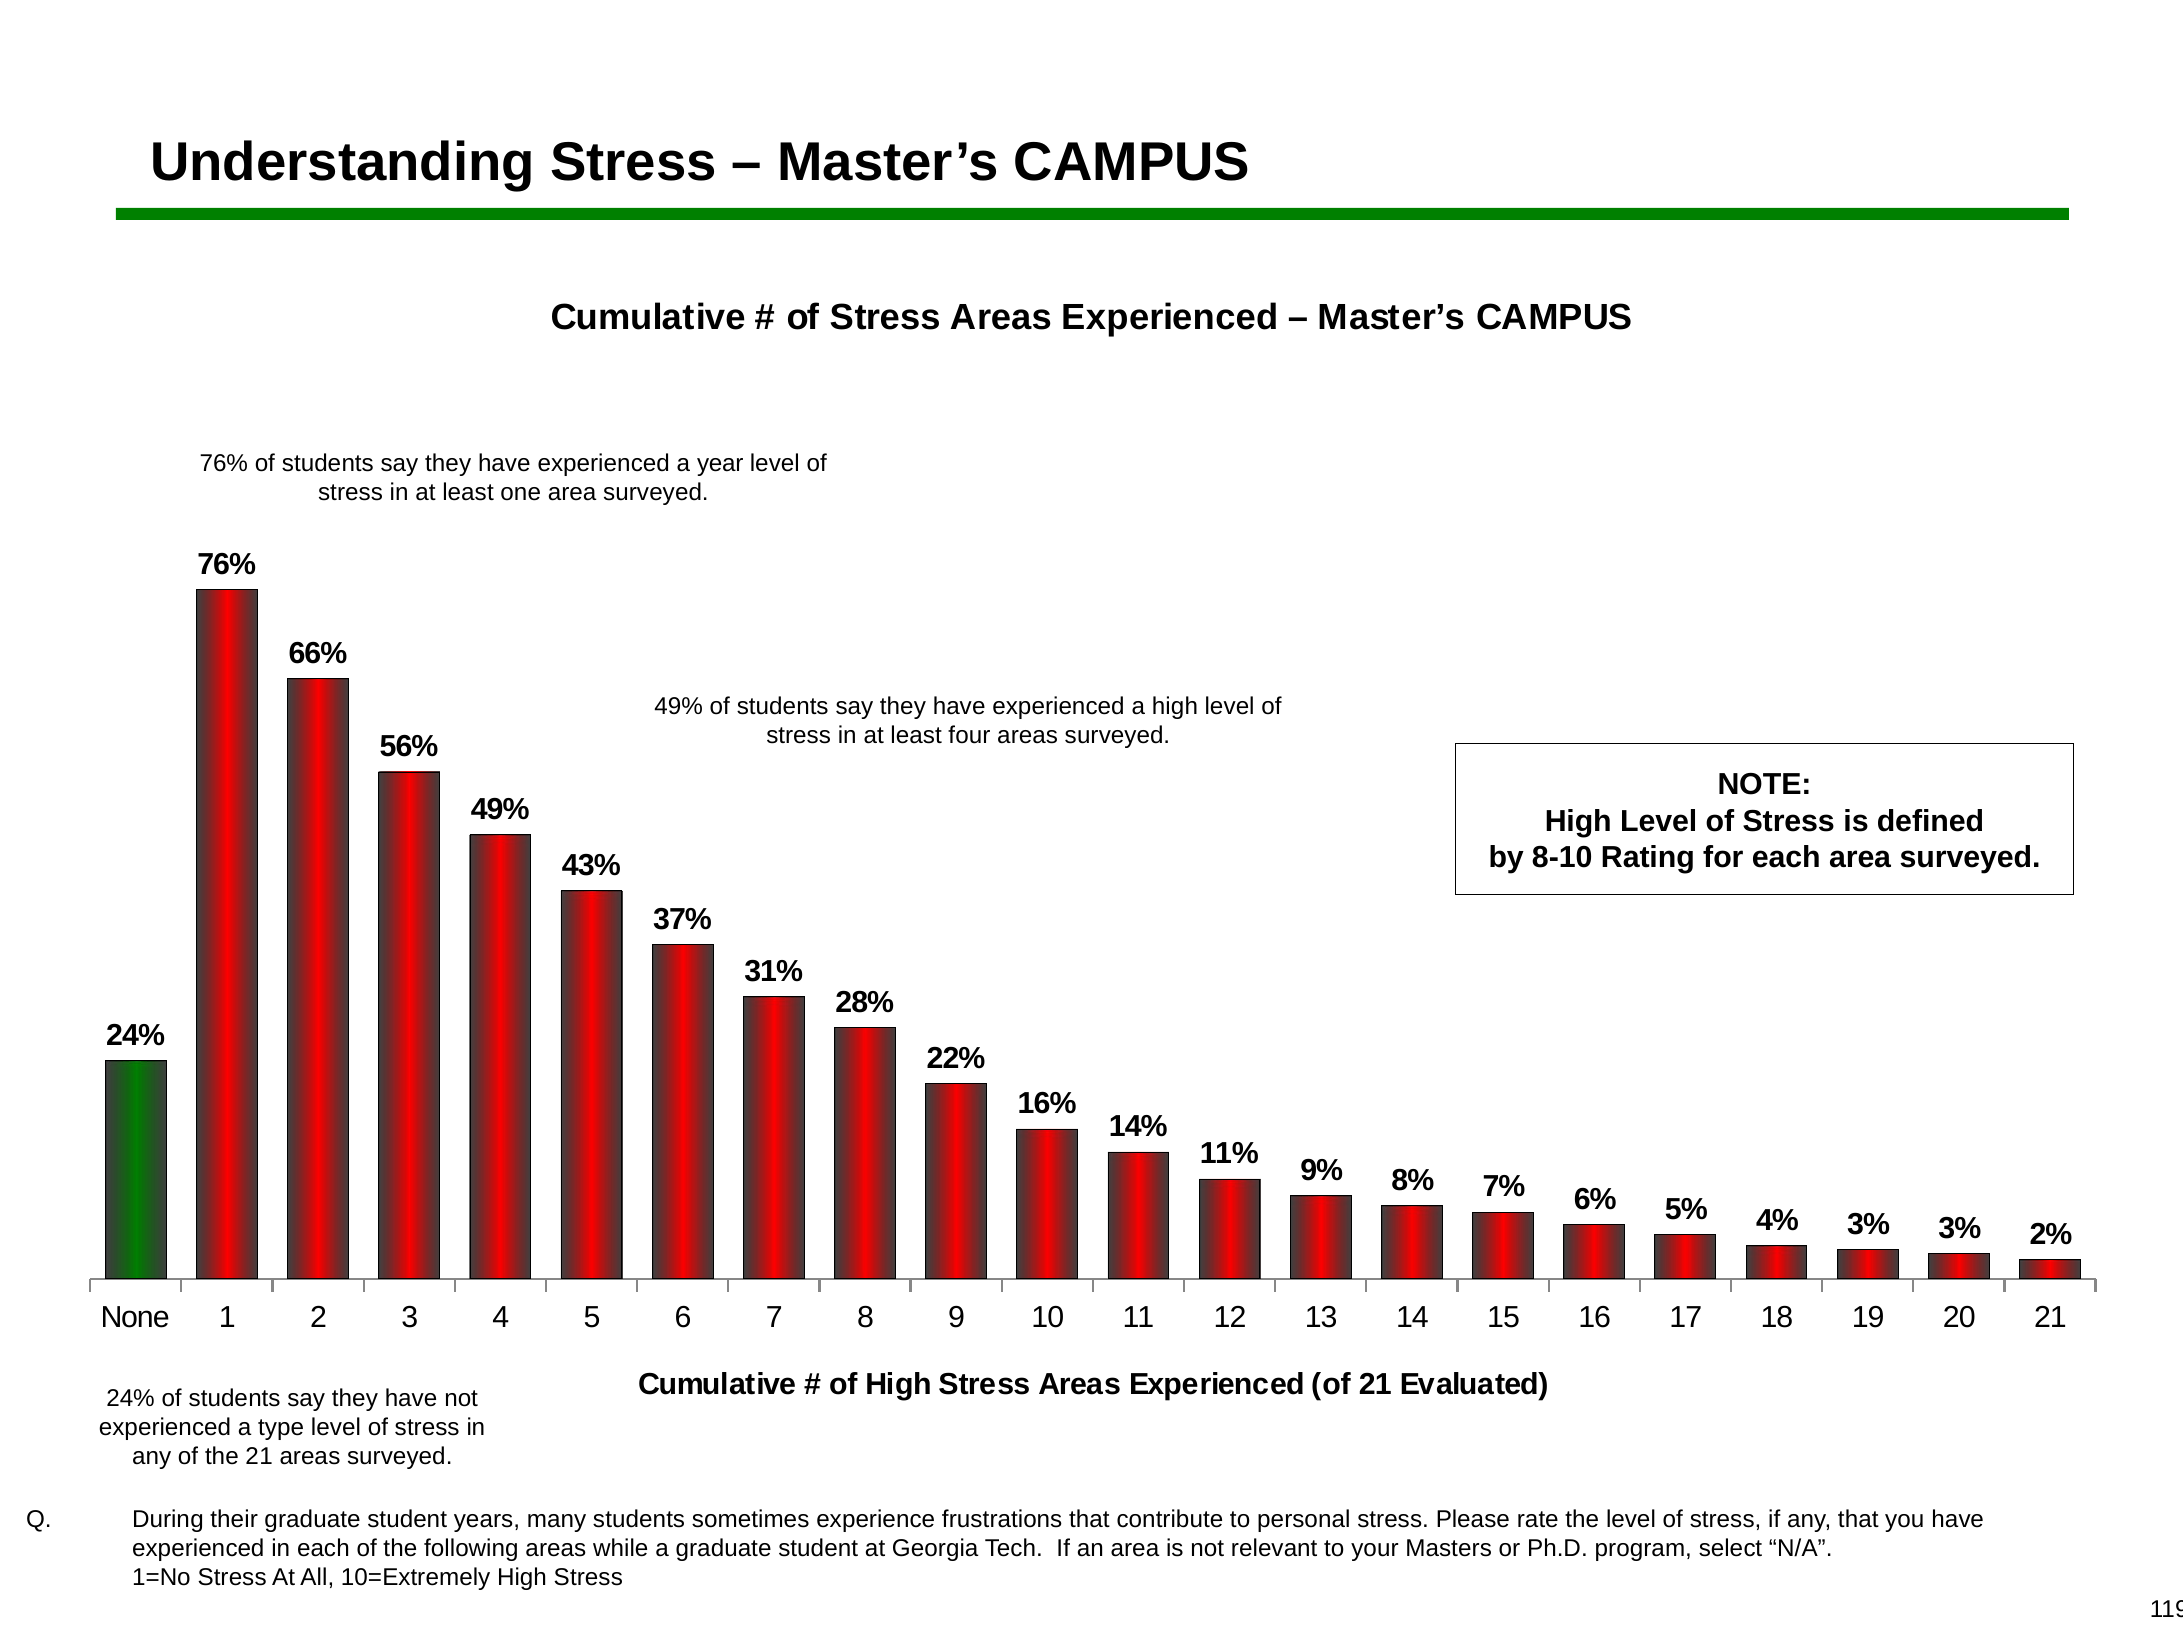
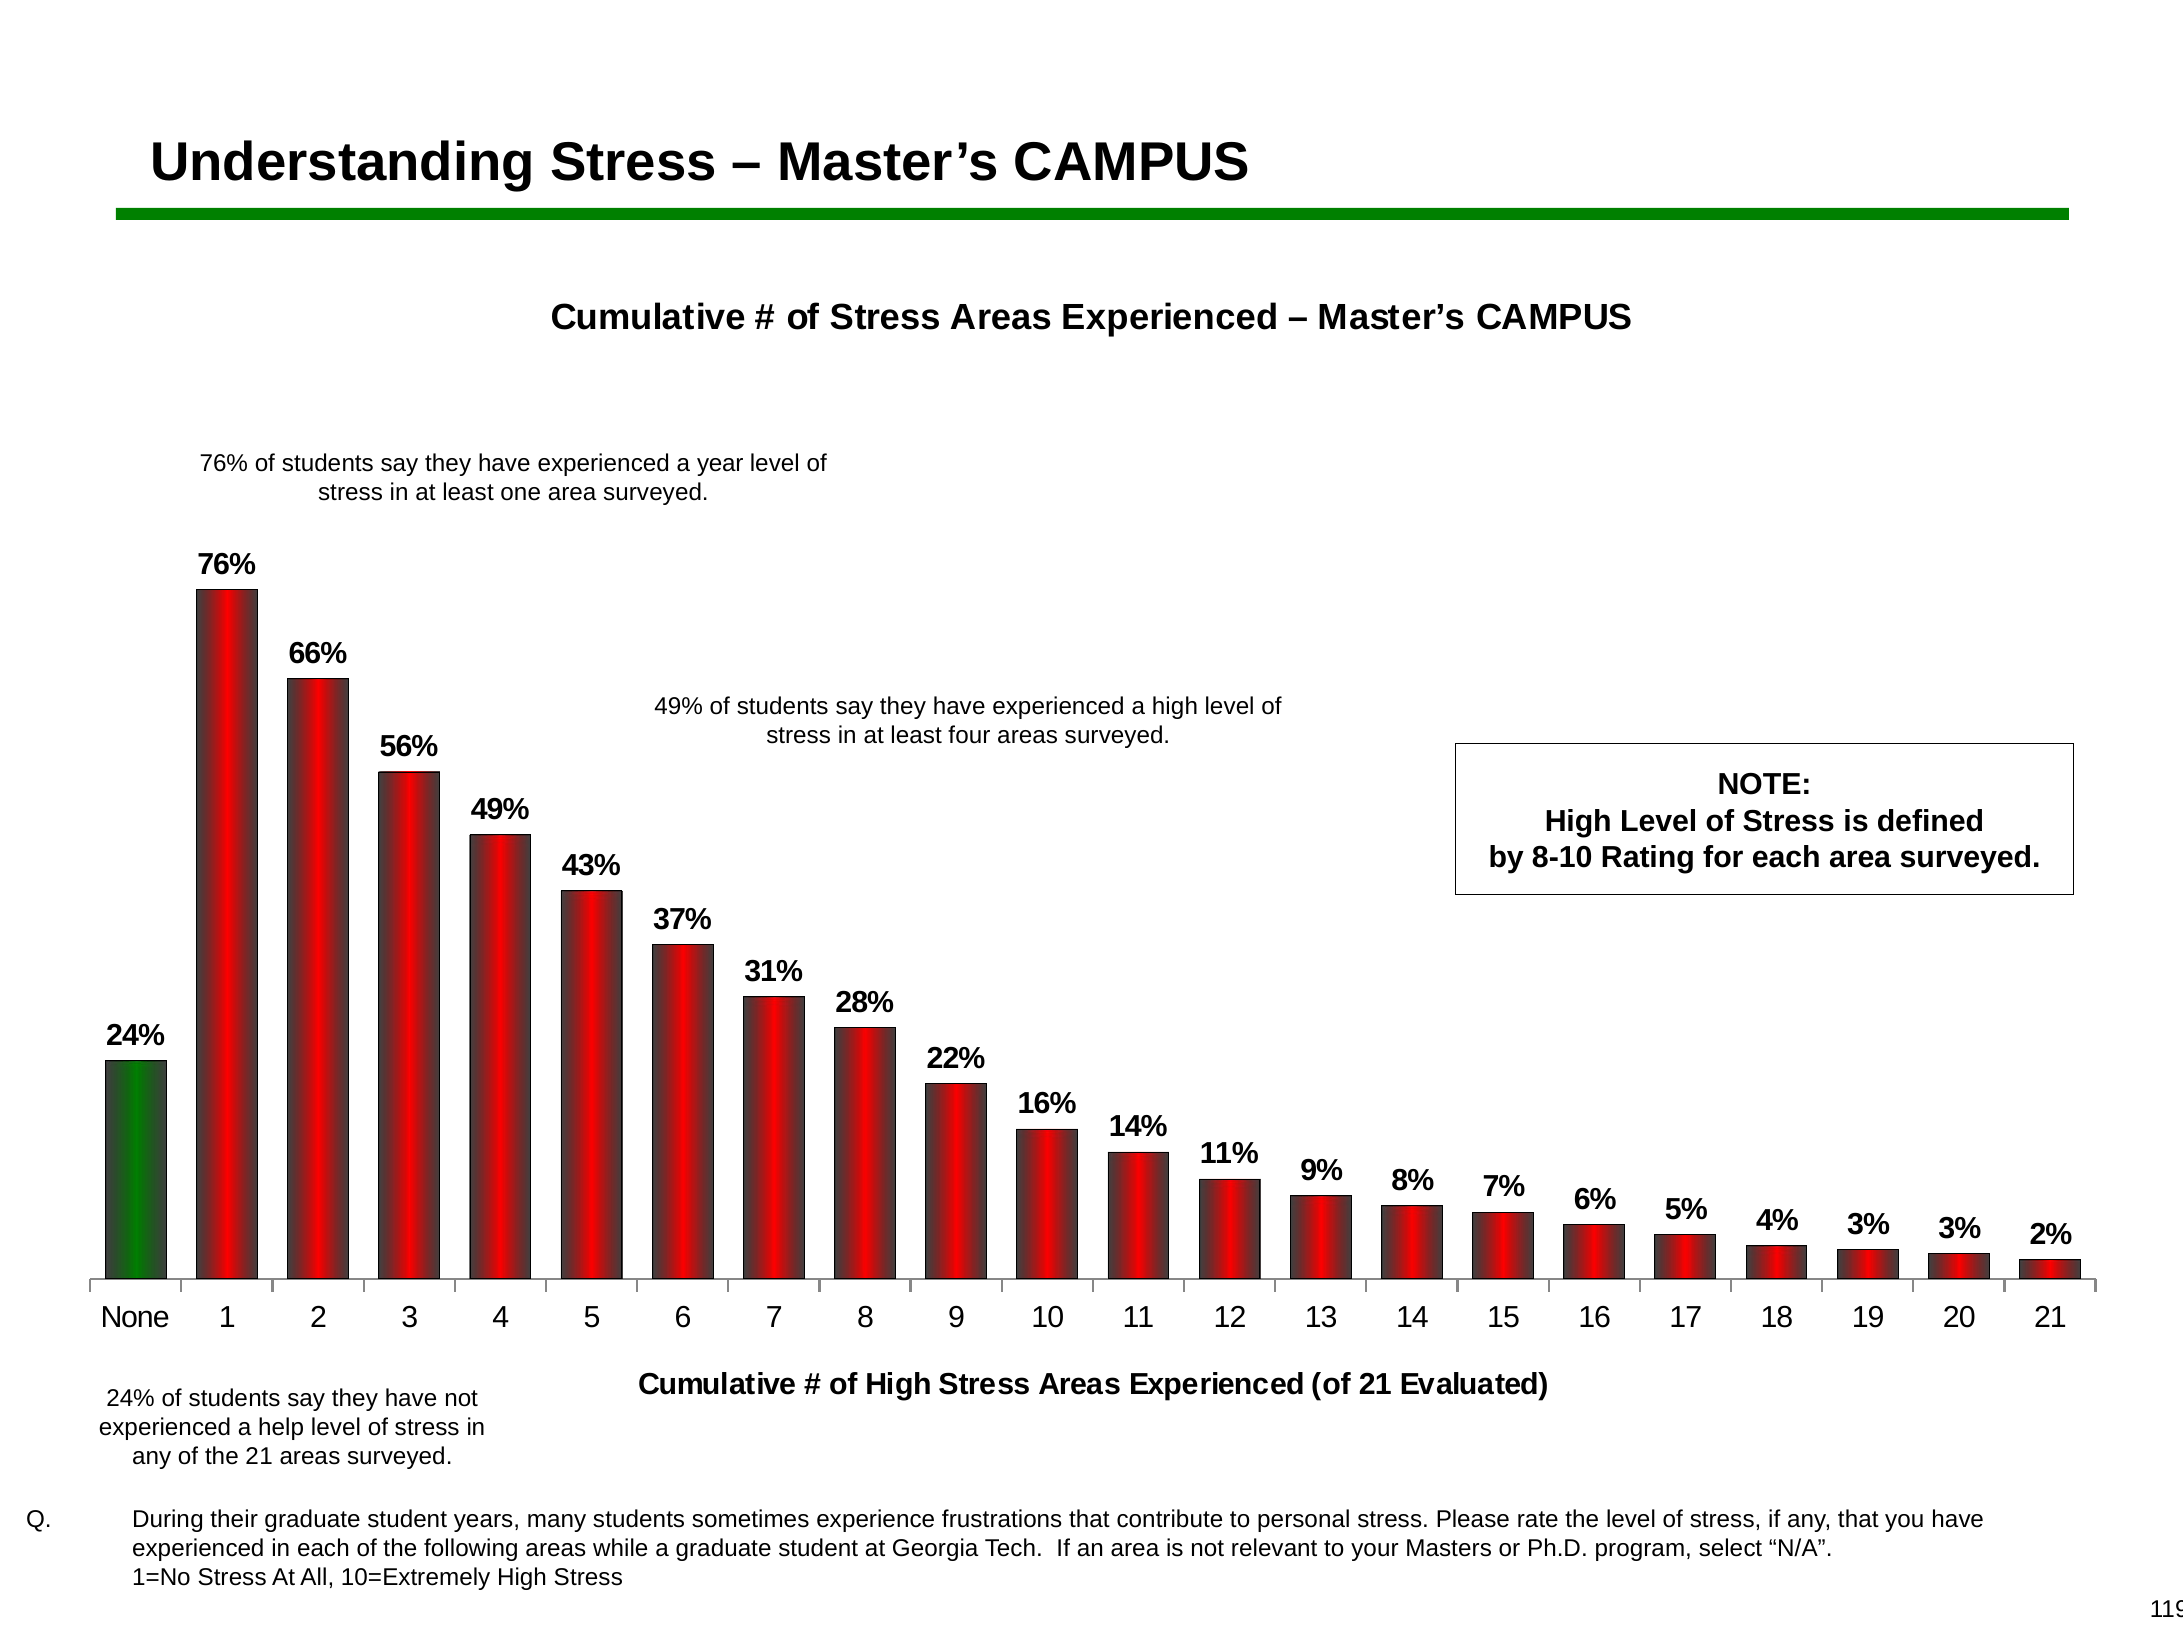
type: type -> help (281, 1426)
